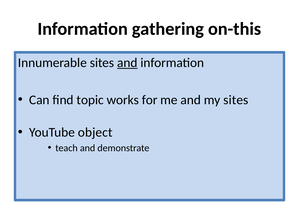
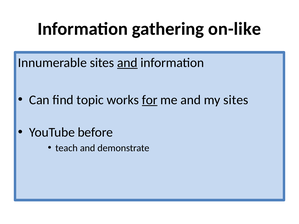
on-this: on-this -> on-like (235, 29)
for underline: none -> present (150, 100)
object: object -> before (95, 133)
